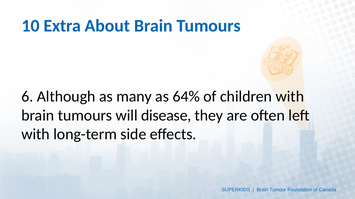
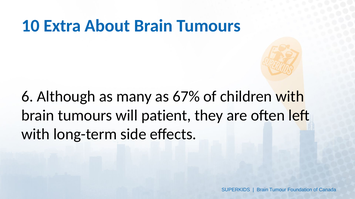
64%: 64% -> 67% (186, 97)
disease: disease -> patient (166, 116)
